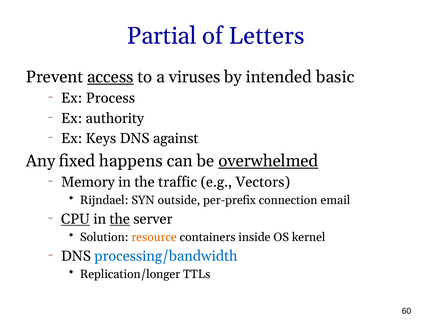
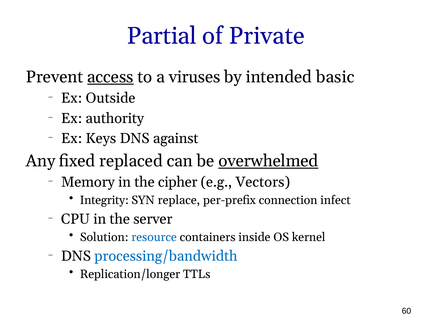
Letters: Letters -> Private (267, 36)
Process: Process -> Outside (111, 98)
happens: happens -> replaced (131, 161)
traffic: traffic -> cipher (178, 182)
Rijndael: Rijndael -> Integrity (104, 200)
outside: outside -> replace (179, 200)
email: email -> infect (335, 200)
CPU underline: present -> none (75, 219)
the underline: present -> none (120, 219)
resource colour: orange -> blue (154, 237)
